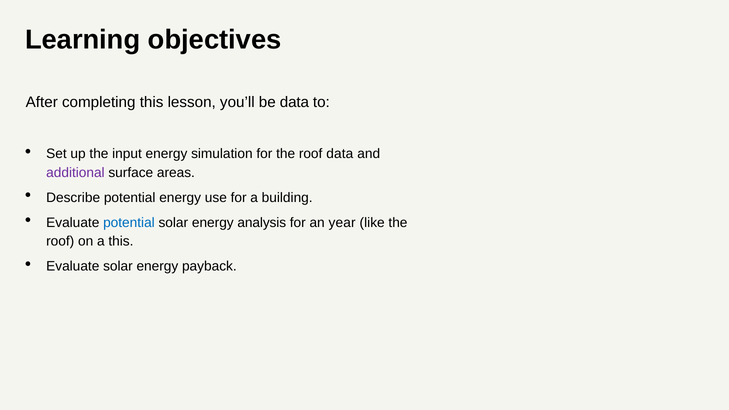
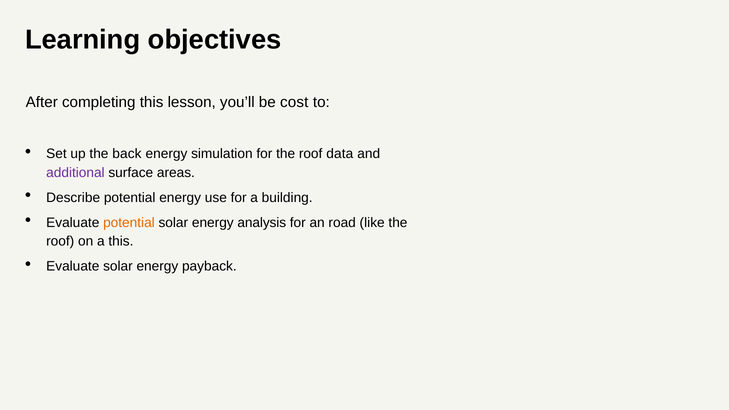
be data: data -> cost (294, 102)
input: input -> back (127, 154)
potential colour: blue -> orange (129, 223)
year: year -> road (342, 223)
